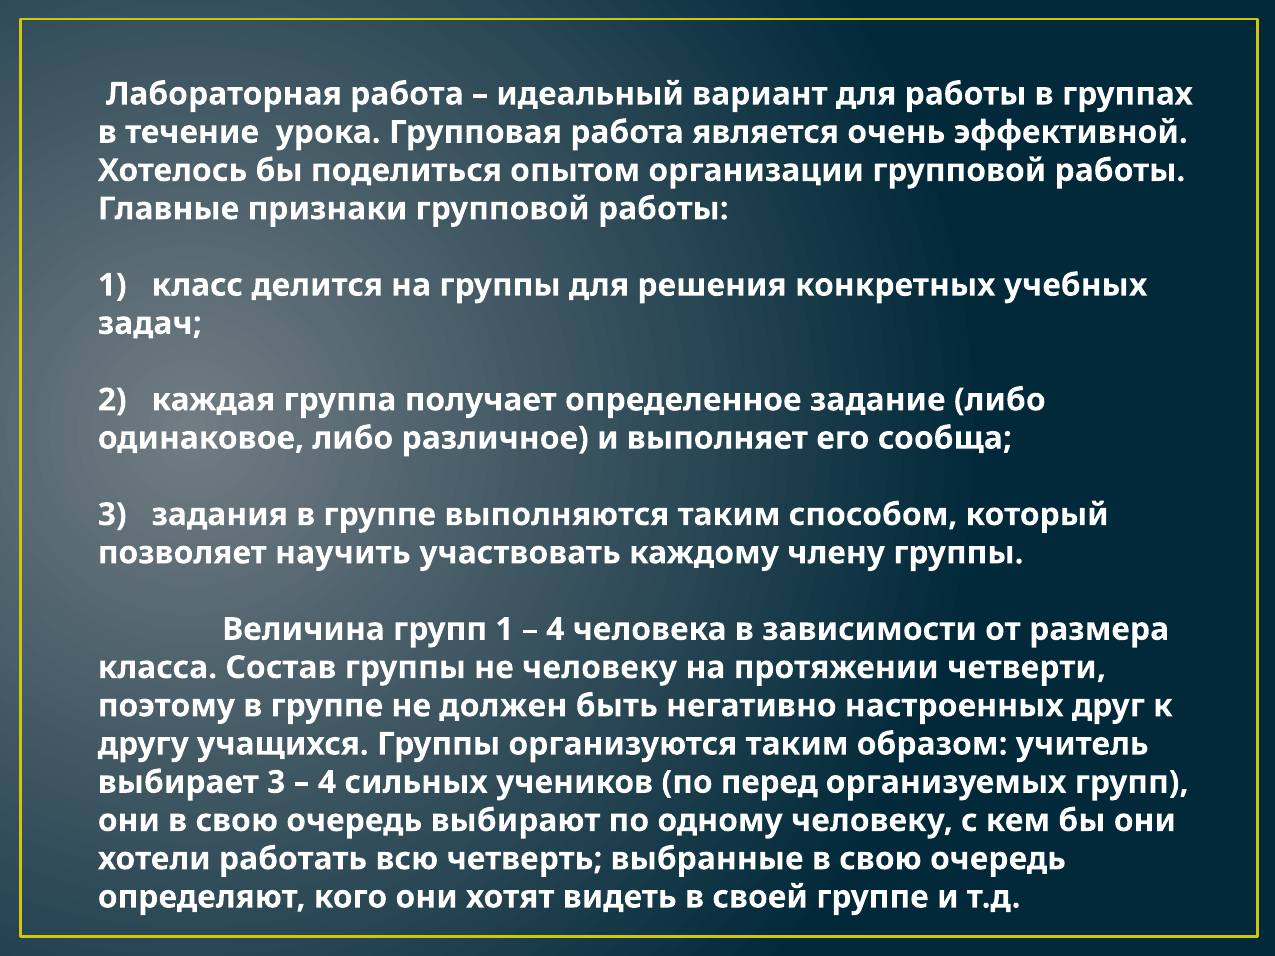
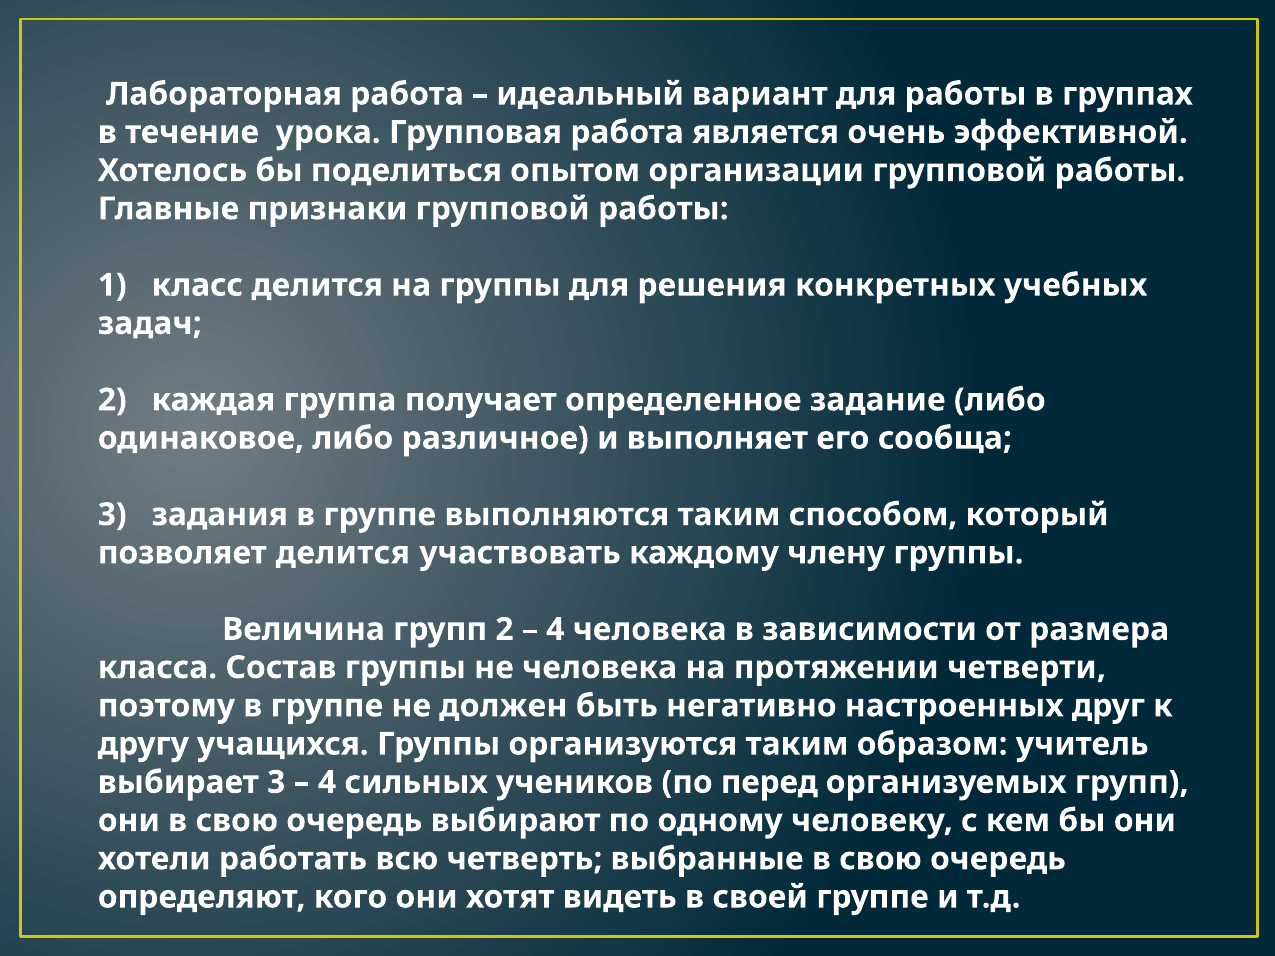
позволяет научить: научить -> делится (343, 553)
групп 1: 1 -> 2 (504, 630)
не человеку: человеку -> человека (600, 668)
